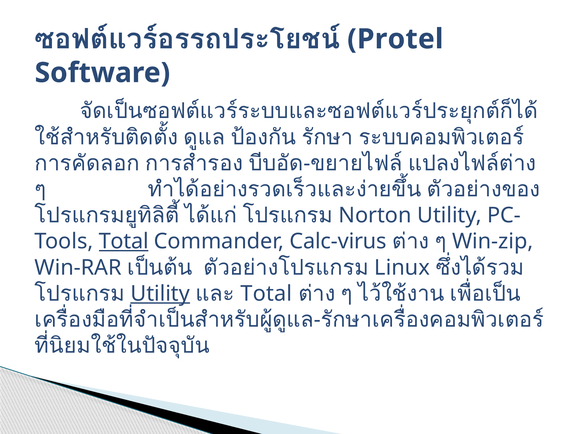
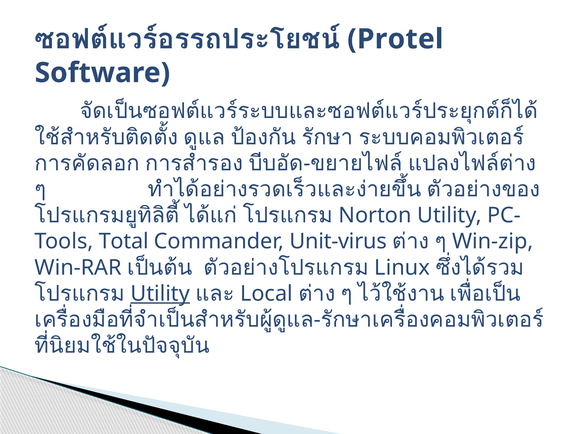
Total underline: present -> none (124, 242)
Calc-virus: Calc-virus -> Unit-virus (338, 242)
Total: Total -> Local (266, 294)
